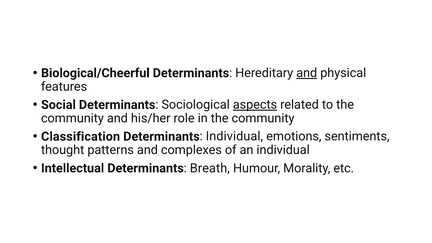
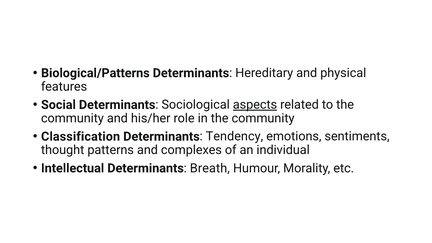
Biological/Cheerful: Biological/Cheerful -> Biological/Patterns (95, 73)
and underline: present -> none (307, 73)
Determinants Individual: Individual -> Tendency (234, 136)
